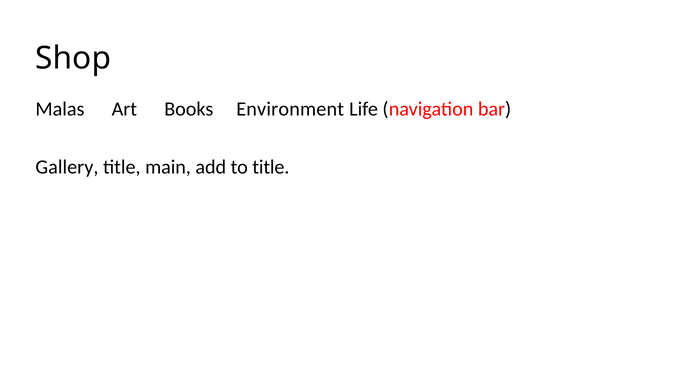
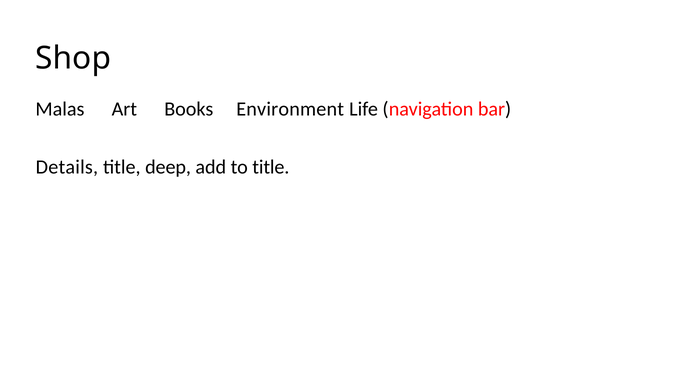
Gallery: Gallery -> Details (67, 167)
main: main -> deep (168, 167)
